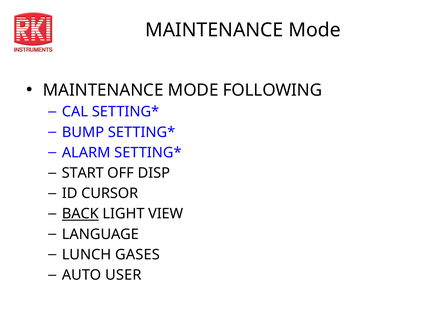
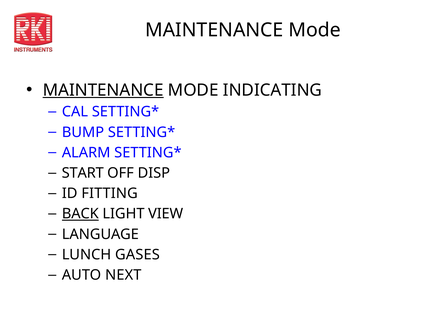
MAINTENANCE underline: none -> present (103, 90)
FOLLOWING: FOLLOWING -> INDICATING (272, 90)
CURSOR: CURSOR -> FITTING (110, 194)
USER: USER -> NEXT (123, 275)
